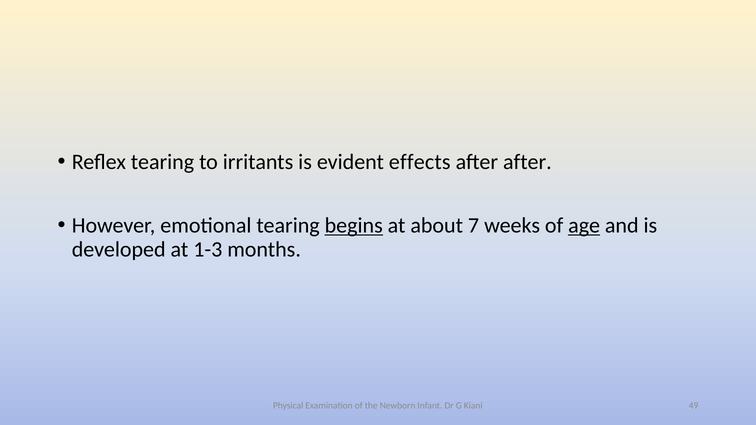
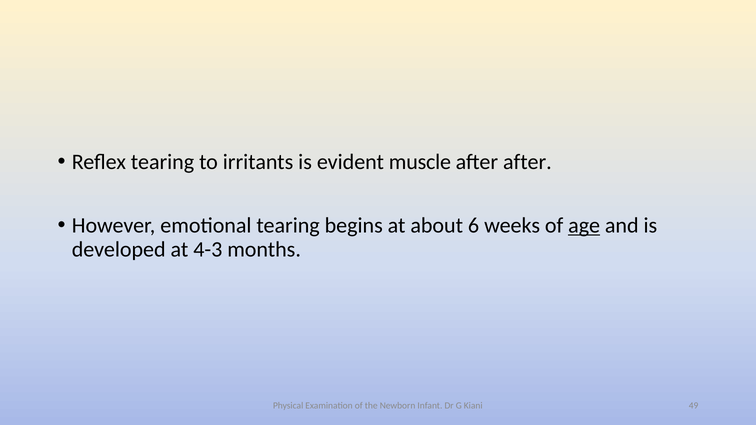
effects: effects -> muscle (420, 162)
begins underline: present -> none (354, 226)
7: 7 -> 6 (474, 226)
1-3: 1-3 -> 4-3 (208, 249)
